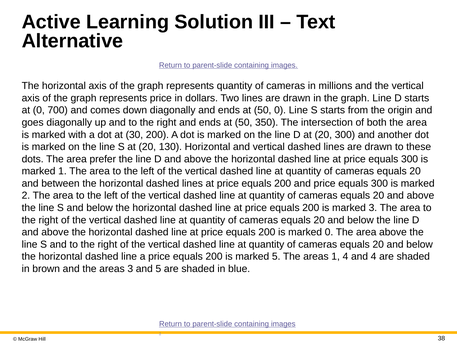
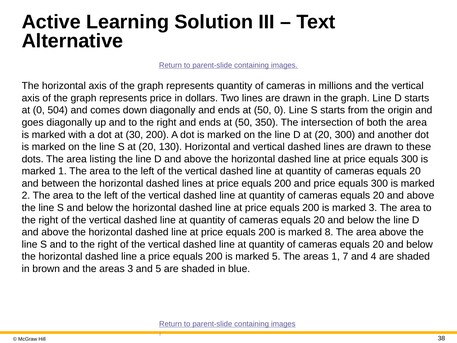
700: 700 -> 504 (58, 110)
prefer: prefer -> listing (103, 159)
marked 0: 0 -> 8 (329, 232)
1 4: 4 -> 7 (345, 256)
